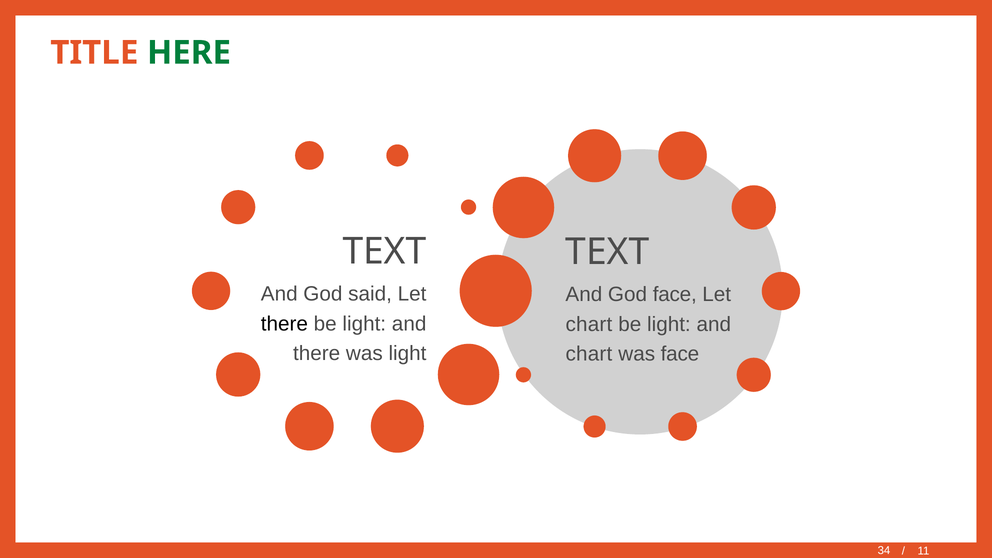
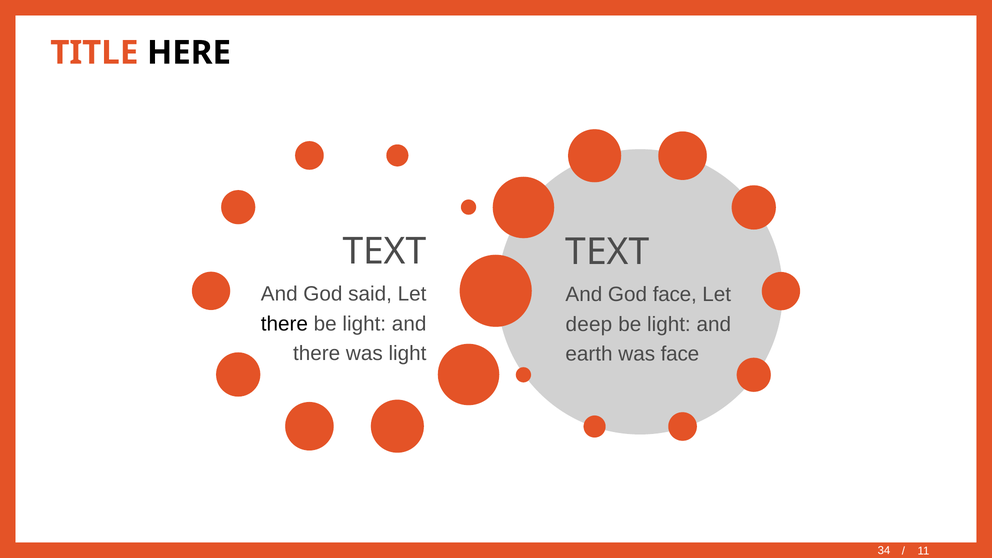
HERE colour: green -> black (189, 53)
chart: chart -> deep (589, 324)
chart: chart -> earth (589, 354)
